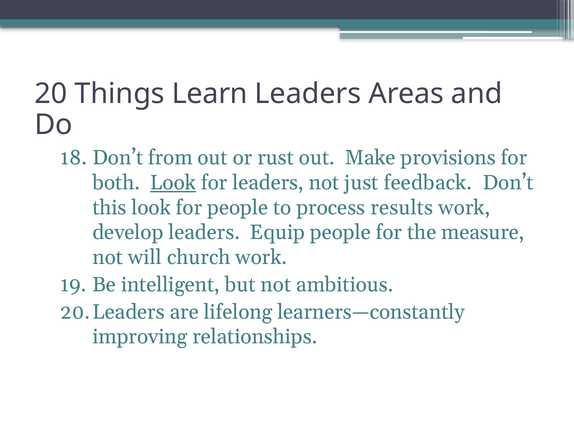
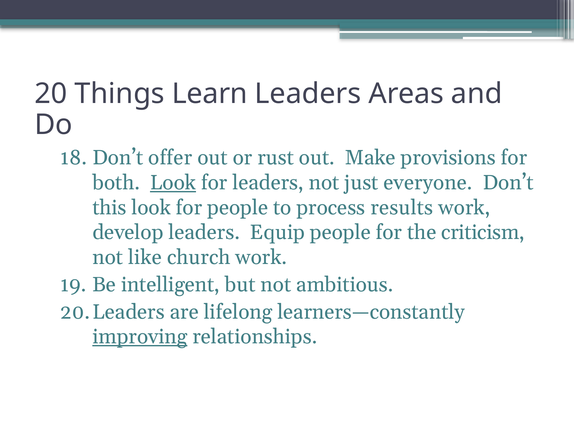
from: from -> offer (170, 158)
feedback: feedback -> everyone (428, 183)
measure: measure -> criticism (483, 233)
will: will -> like (145, 258)
improving underline: none -> present (140, 337)
